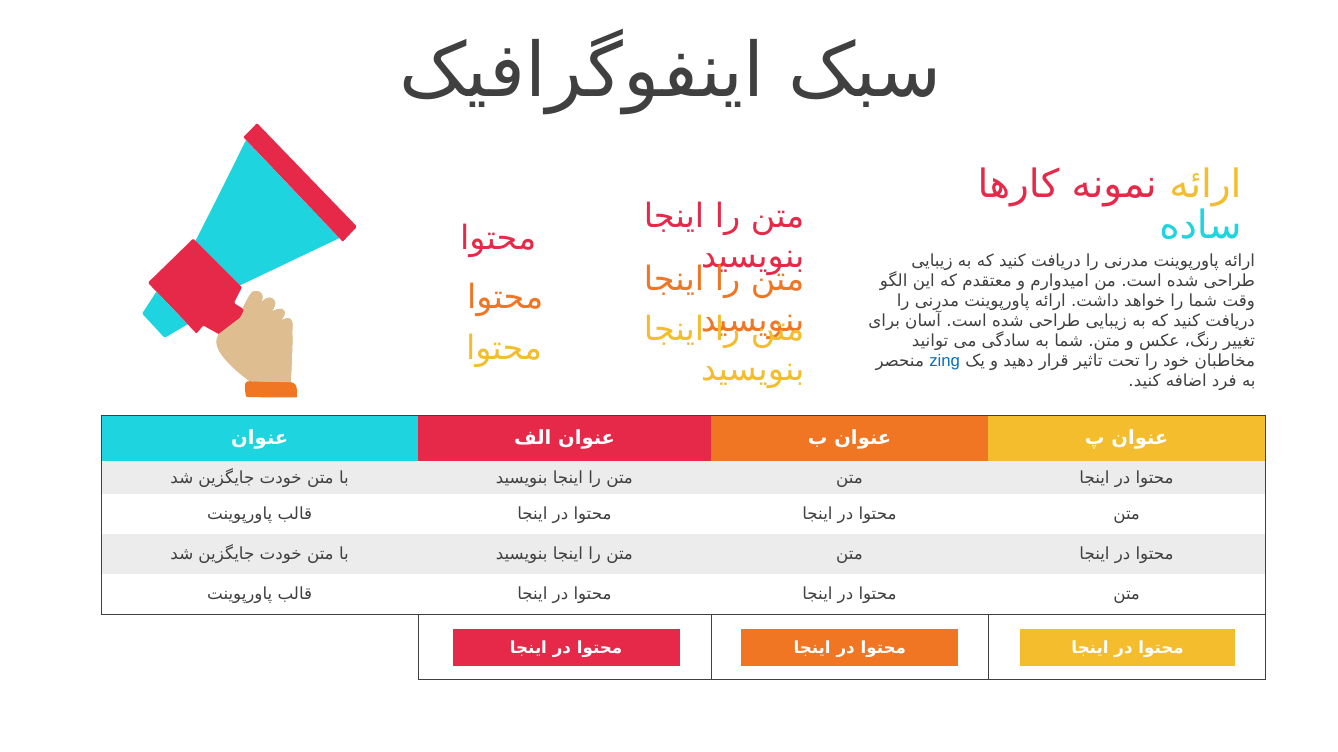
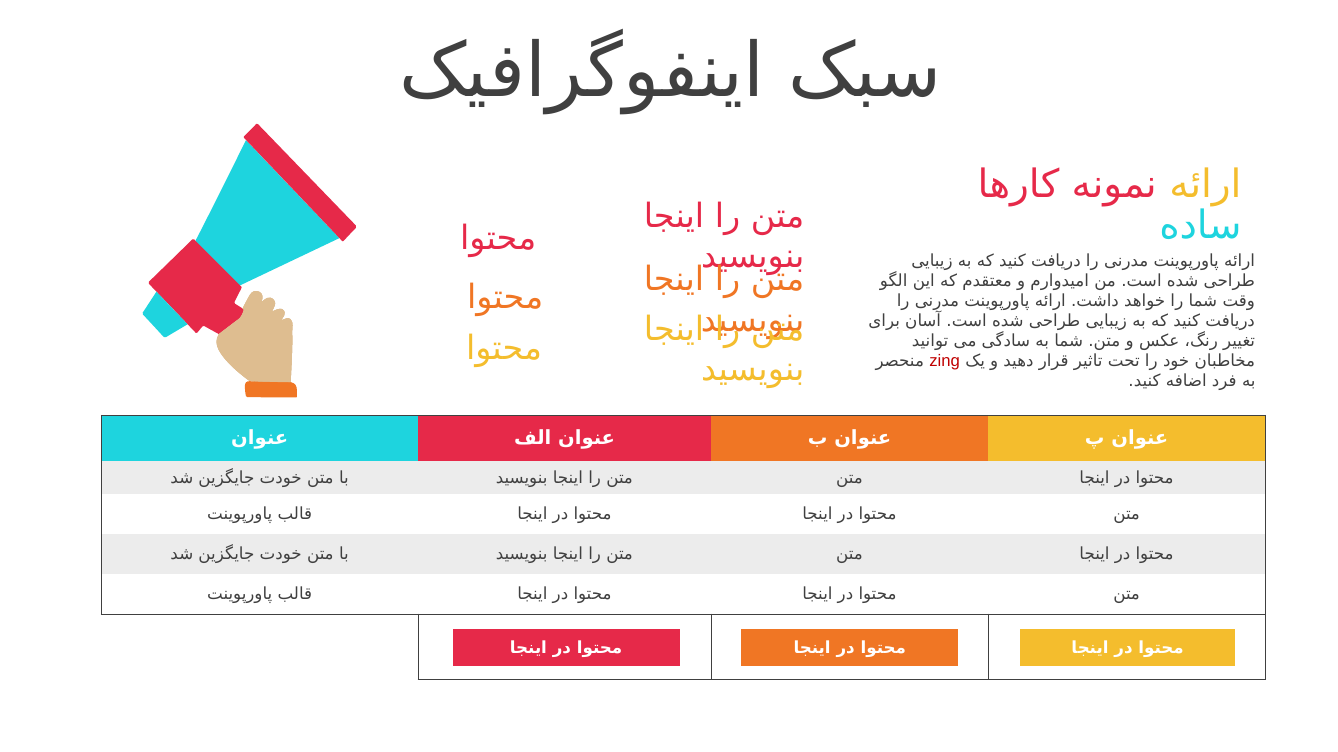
zing colour: blue -> red (945, 362)
